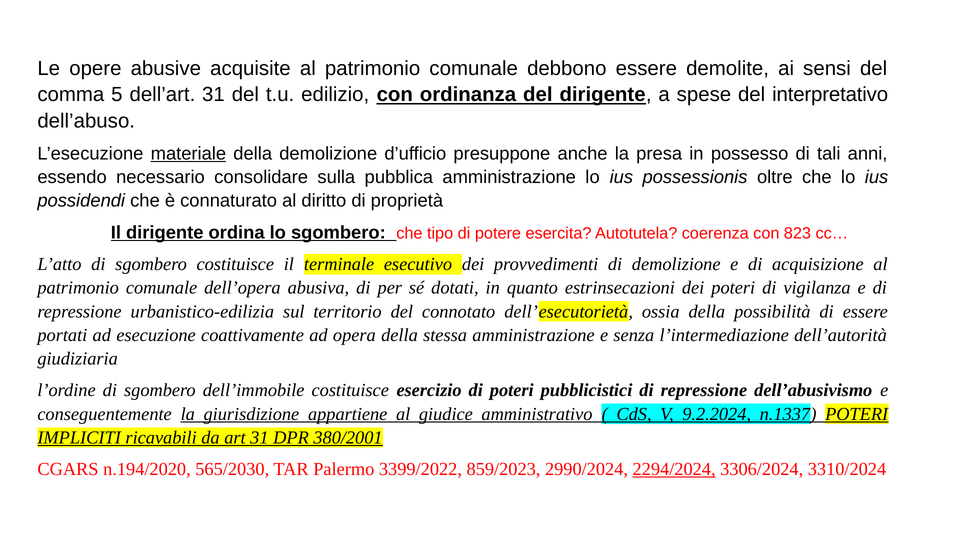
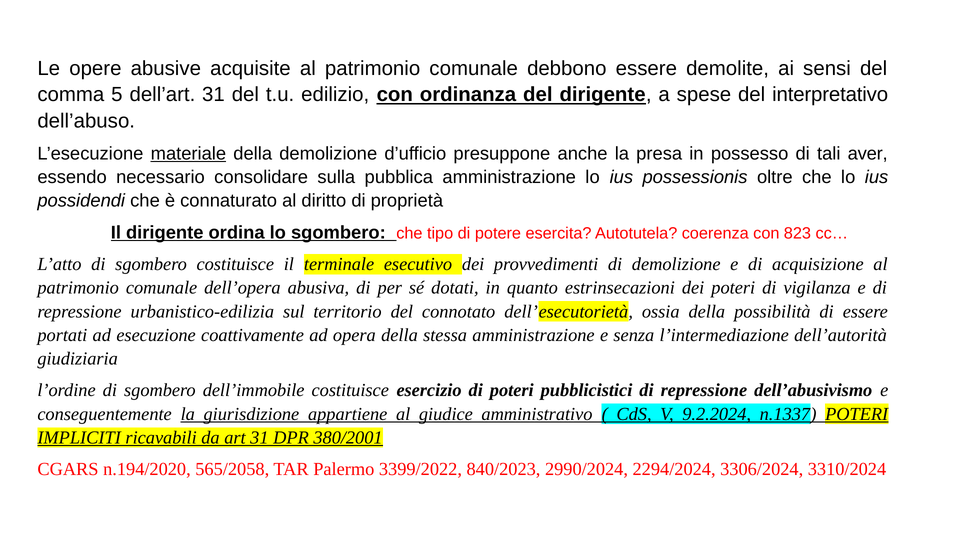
anni: anni -> aver (868, 154)
565/2030: 565/2030 -> 565/2058 (232, 469)
859/2023: 859/2023 -> 840/2023 (504, 469)
2294/2024 underline: present -> none (674, 469)
